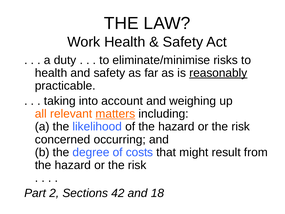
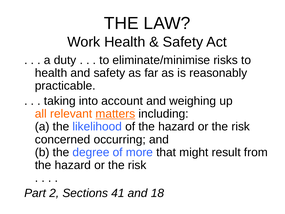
reasonably underline: present -> none (218, 73)
costs: costs -> more (139, 152)
42: 42 -> 41 (118, 193)
